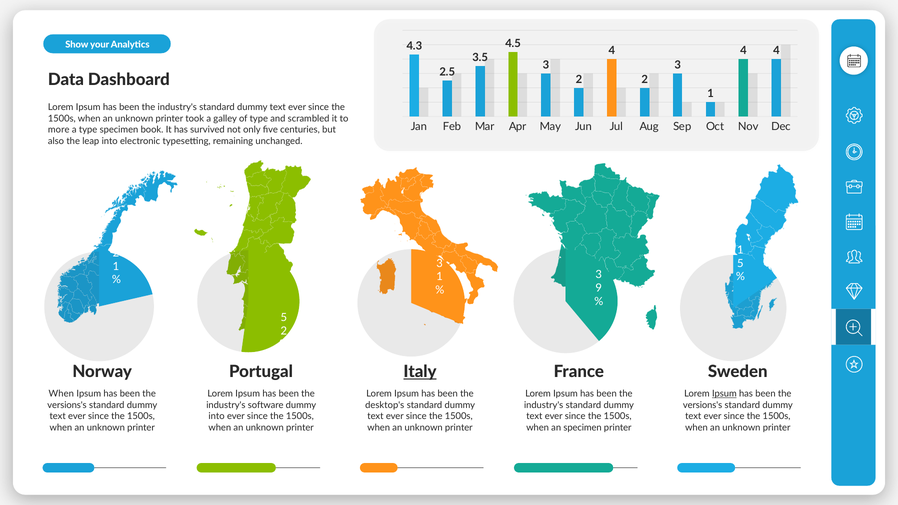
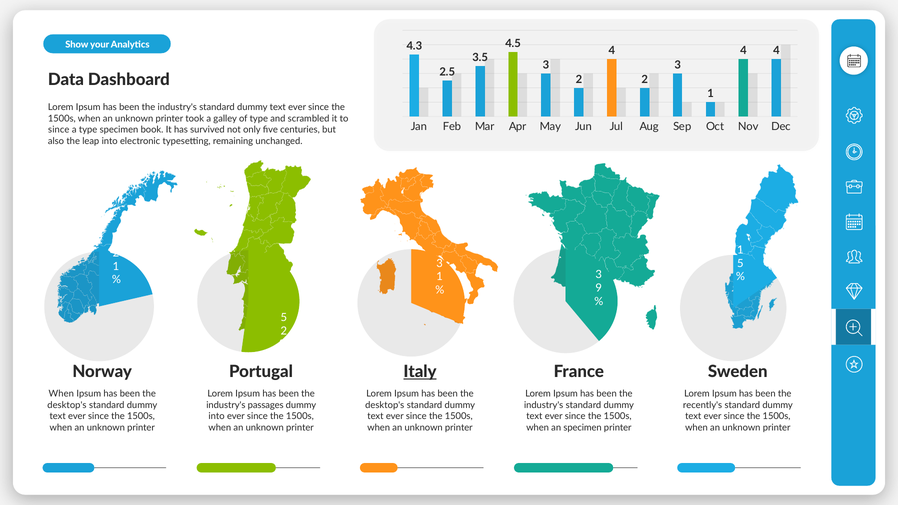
more: more -> since (59, 130)
Ipsum underline: present -> none (724, 394)
versions's: versions's -> desktop's (67, 405)
software: software -> passages (266, 405)
versions's: versions's -> recently's (703, 405)
